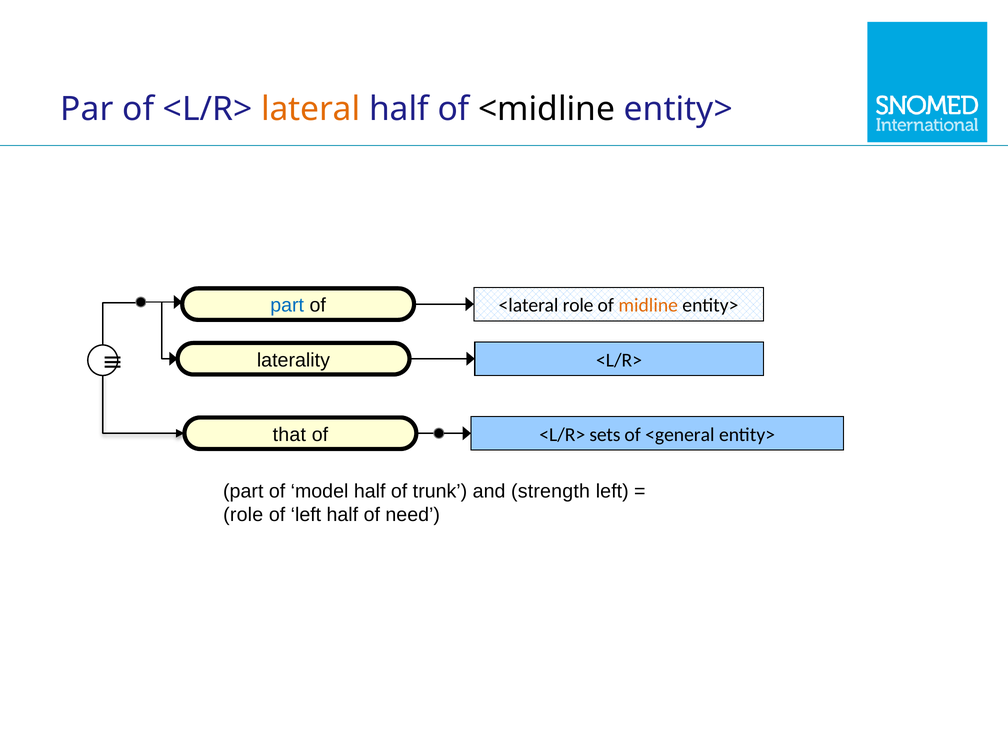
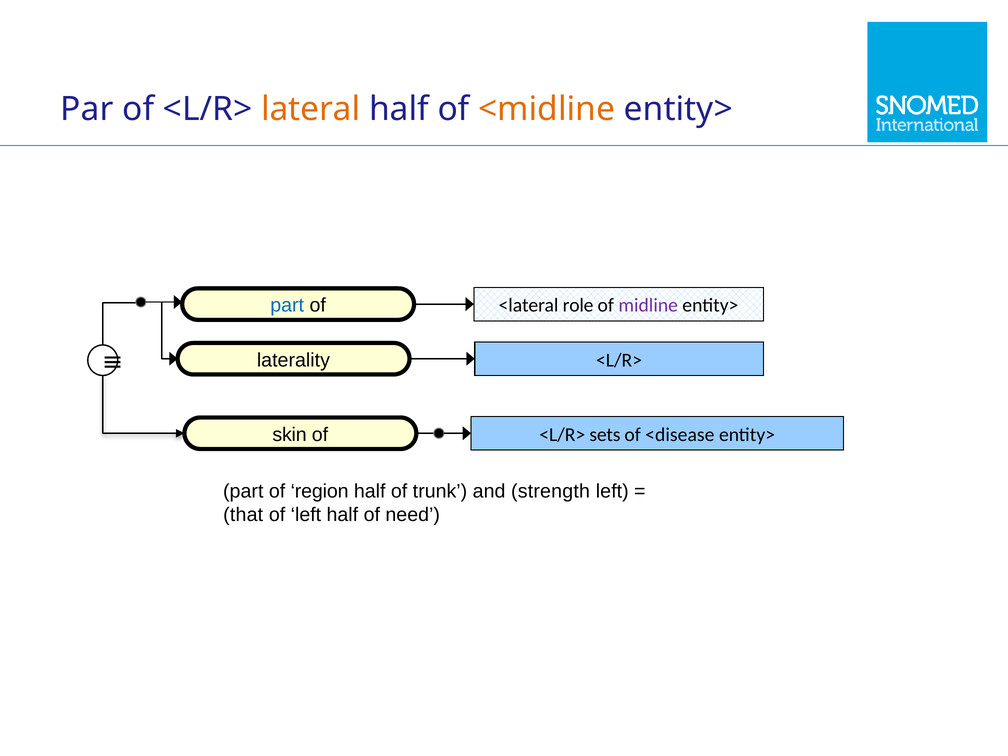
<midline colour: black -> orange (547, 109)
midline colour: orange -> purple (648, 305)
that: that -> skin (290, 435)
<general: <general -> <disease (680, 435)
model: model -> region (320, 491)
role: role -> that (243, 515)
